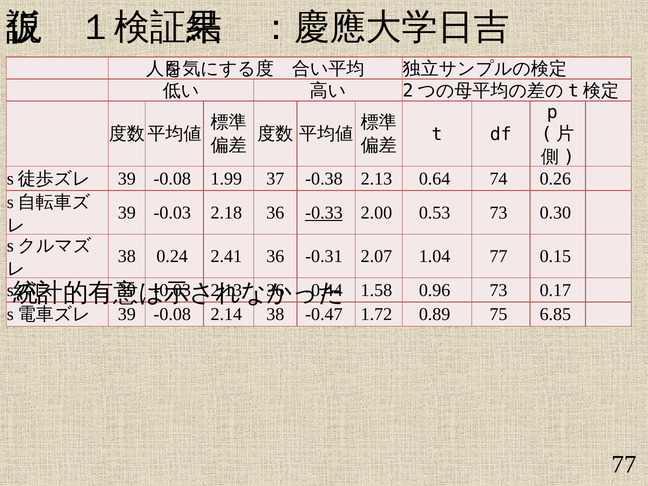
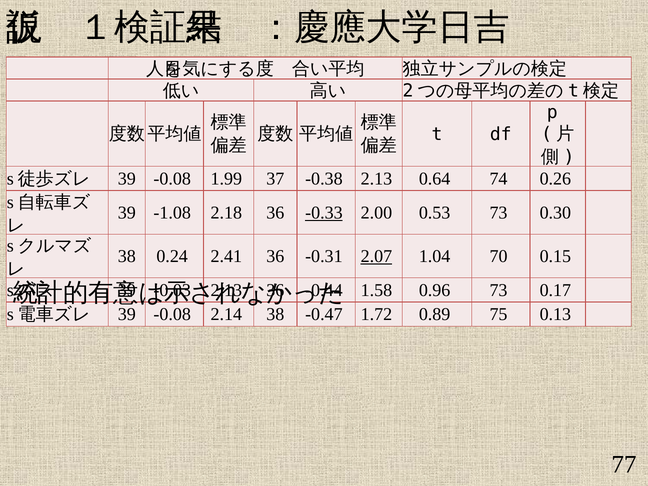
-0.03: -0.03 -> -1.08 (172, 213)
2.07 underline: none -> present (376, 256)
1.04 77: 77 -> 70 (499, 256)
6.85: 6.85 -> 0.13 (555, 314)
